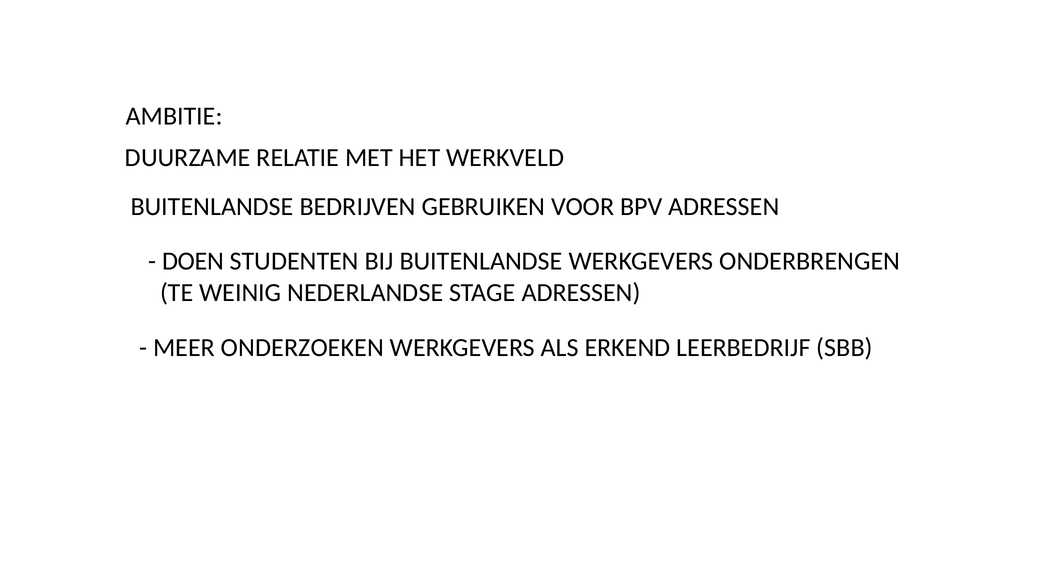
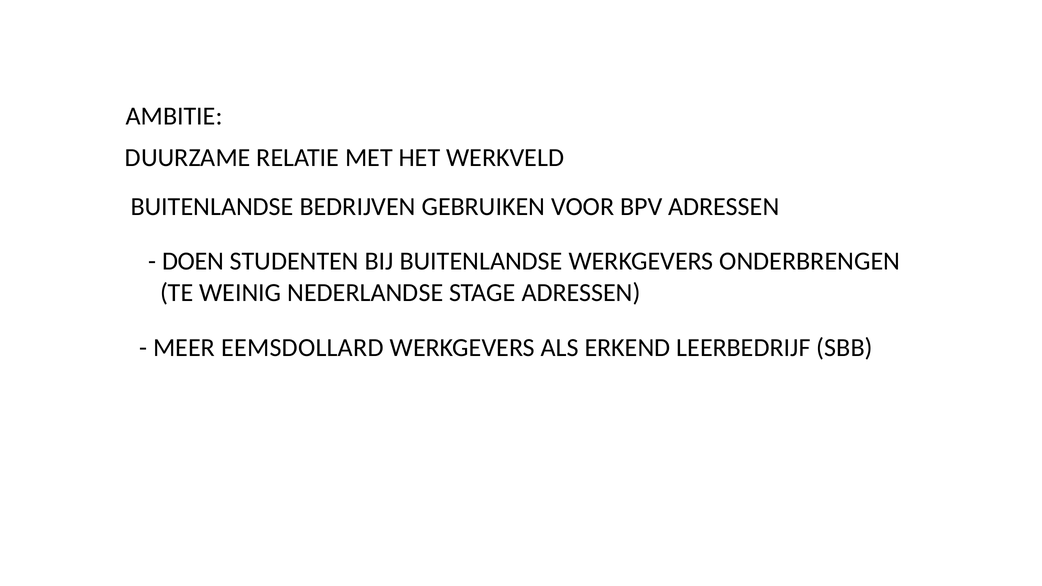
ONDERZOEKEN: ONDERZOEKEN -> EEMSDOLLARD (302, 348)
